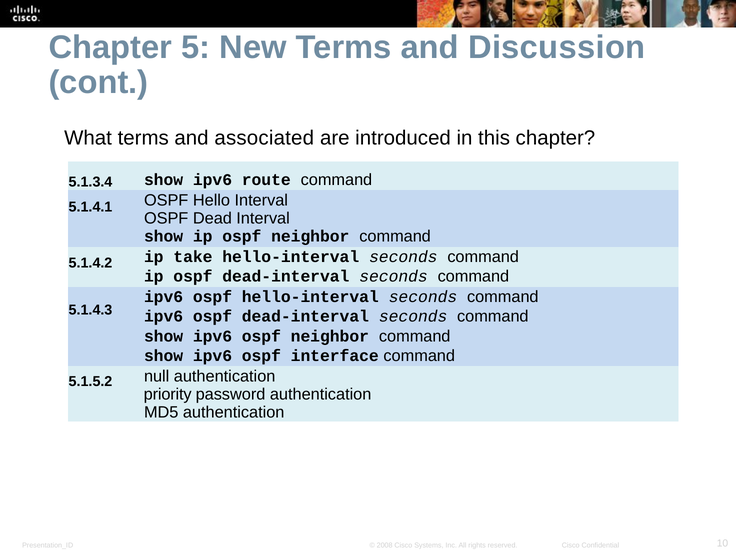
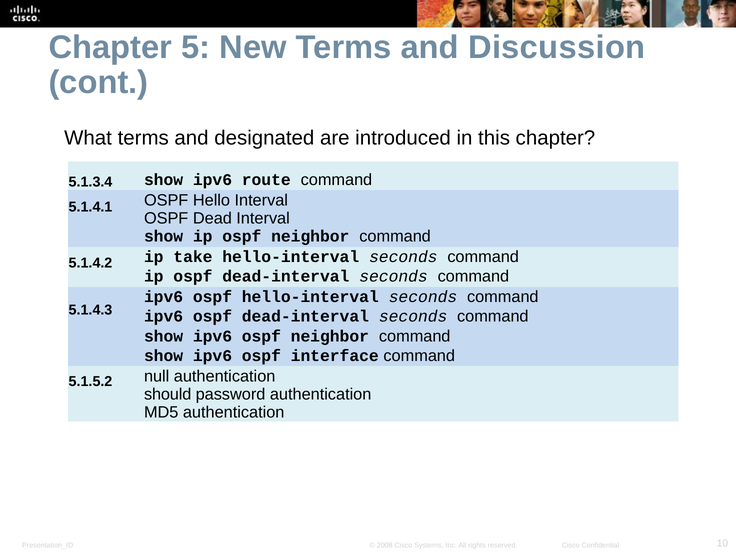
associated: associated -> designated (264, 138)
priority: priority -> should (168, 394)
